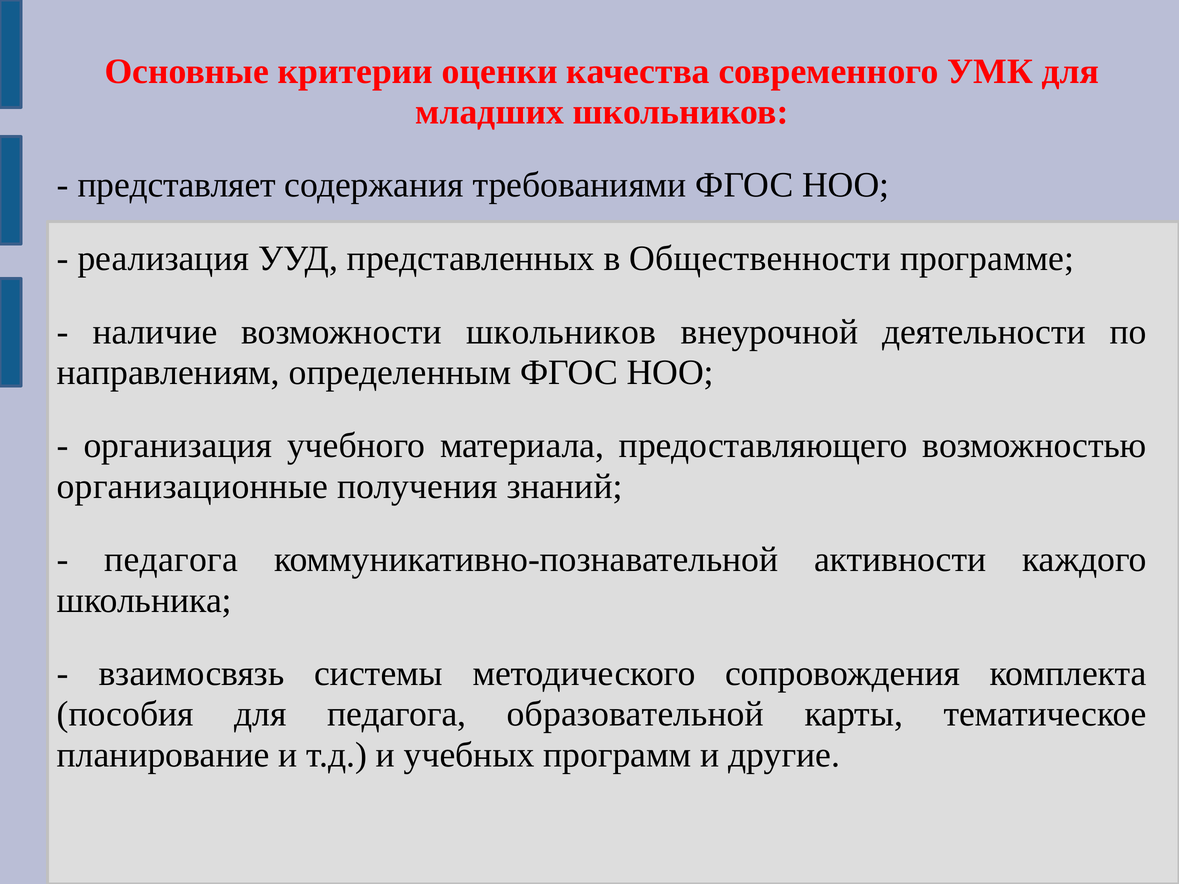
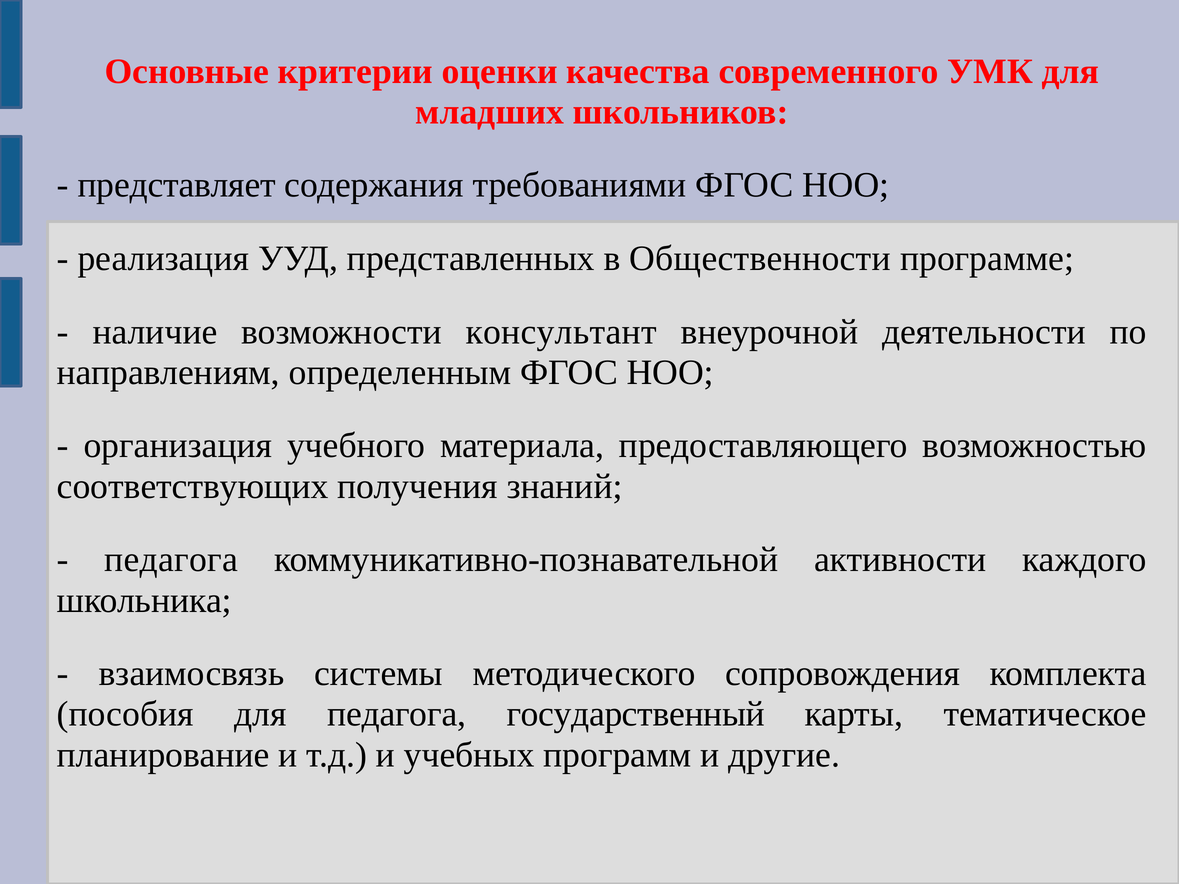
возможности школьников: школьников -> консультант (561, 332)
организационные: организационные -> соответствующих (193, 486)
образовательной: образовательной -> государственный (636, 714)
